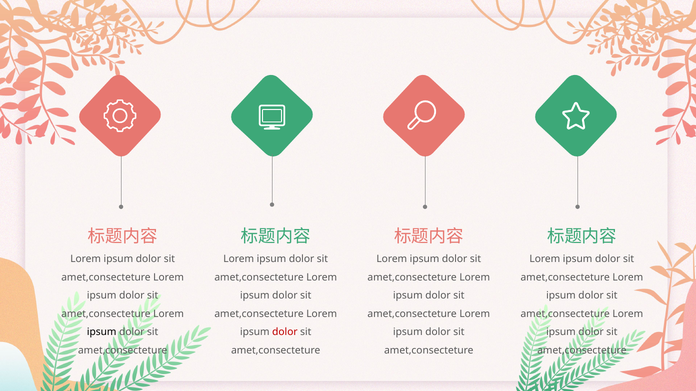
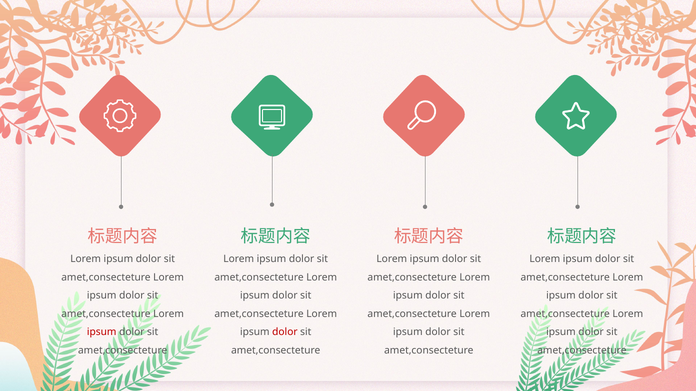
ipsum colour: black -> red (102, 332)
